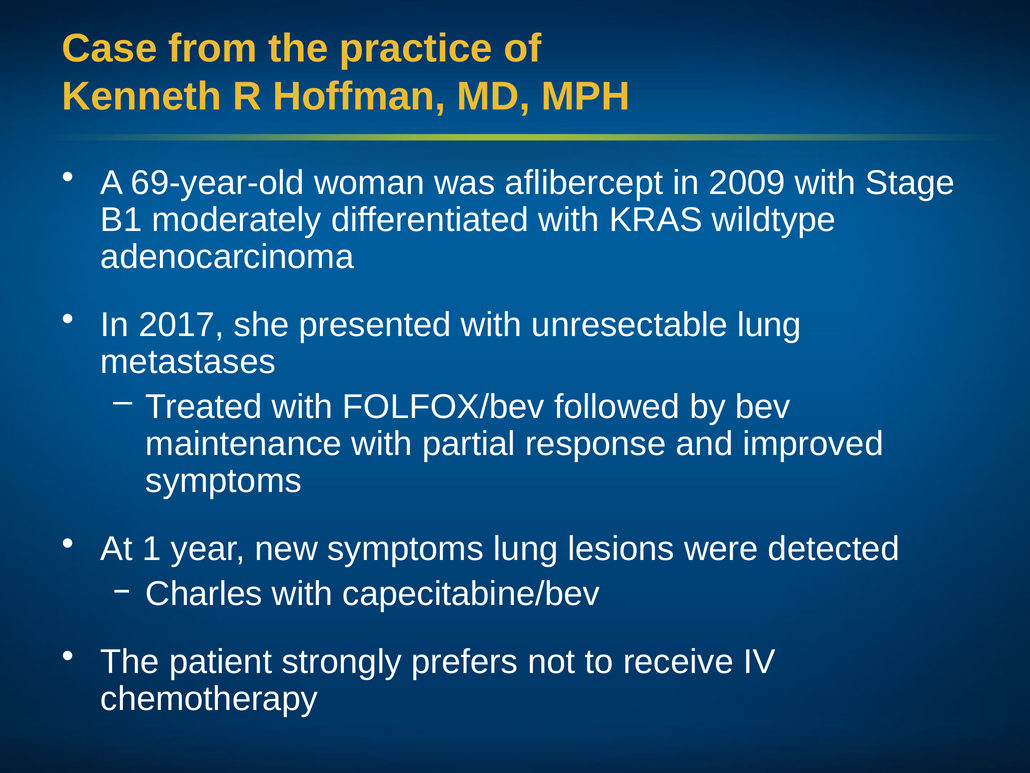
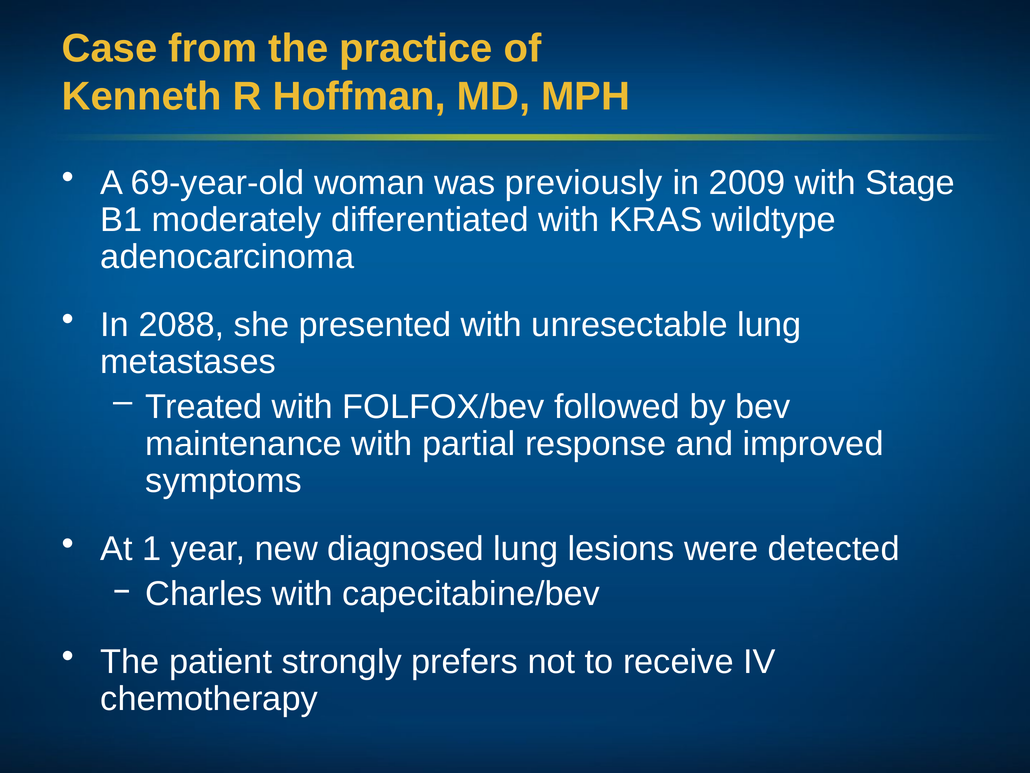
aflibercept: aflibercept -> previously (584, 183)
2017: 2017 -> 2088 (181, 325)
new symptoms: symptoms -> diagnosed (406, 549)
